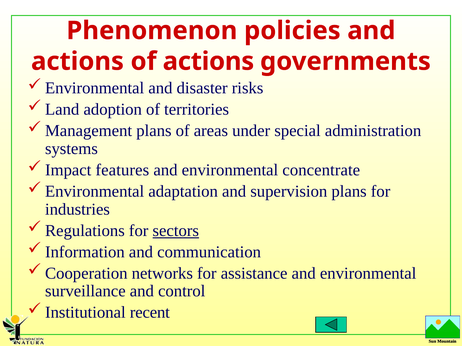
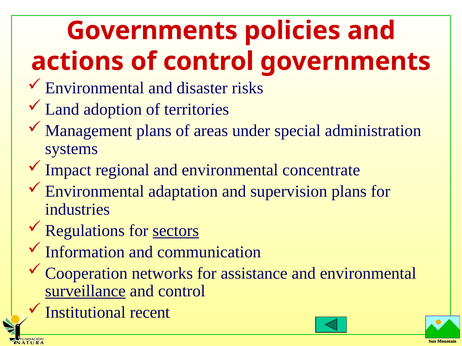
Phenomenon: Phenomenon -> Governments (152, 31)
of actions: actions -> control (208, 61)
features: features -> regional (122, 170)
surveillance underline: none -> present (85, 292)
